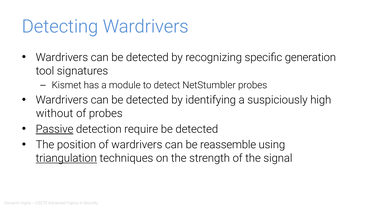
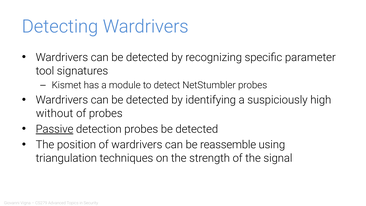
generation: generation -> parameter (310, 57)
detection require: require -> probes (141, 129)
triangulation underline: present -> none (66, 158)
